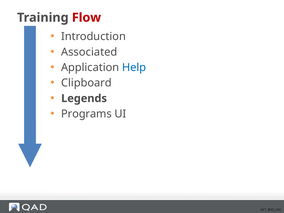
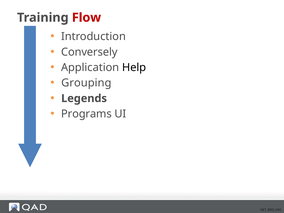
Associated: Associated -> Conversely (89, 52)
Help colour: blue -> black (134, 67)
Clipboard: Clipboard -> Grouping (86, 83)
